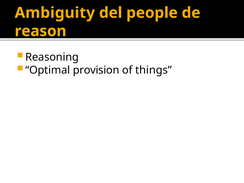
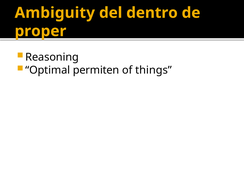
people: people -> dentro (152, 13)
reason: reason -> proper (40, 31)
provision: provision -> permiten (96, 70)
